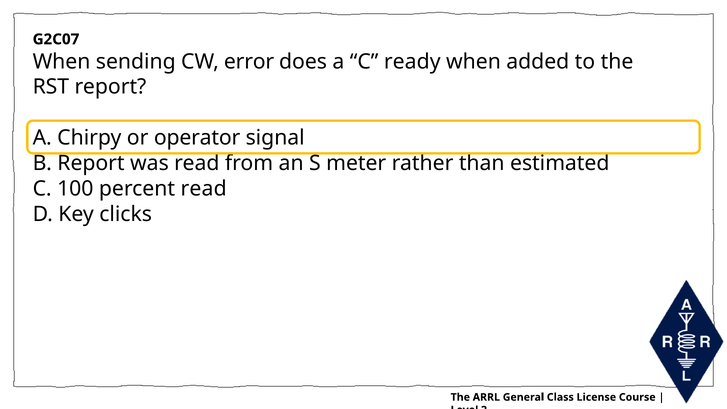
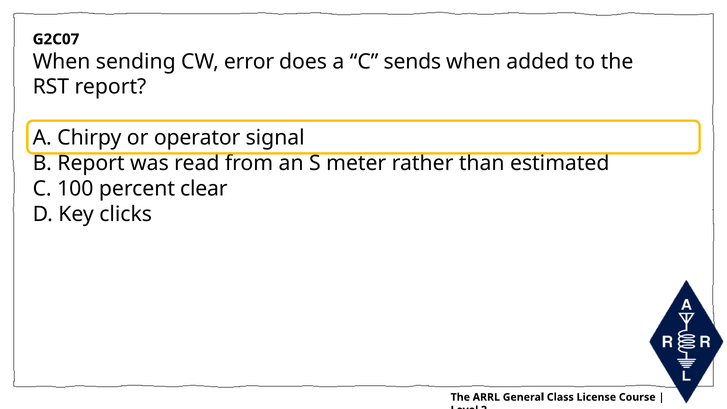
ready: ready -> sends (412, 62)
percent read: read -> clear (204, 189)
